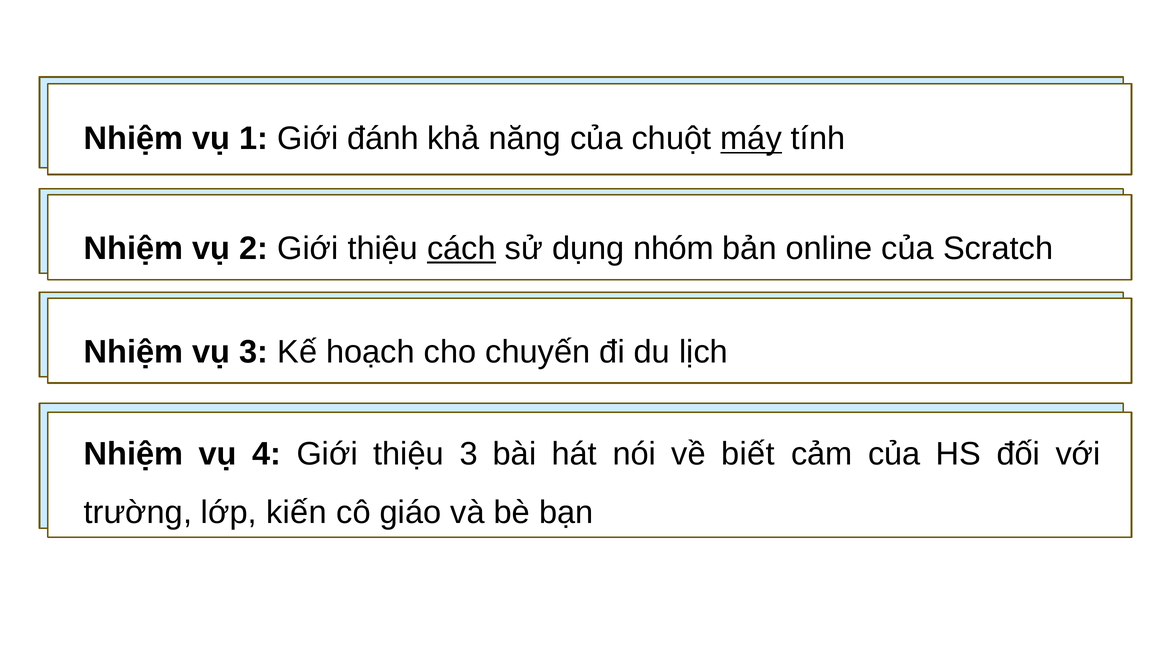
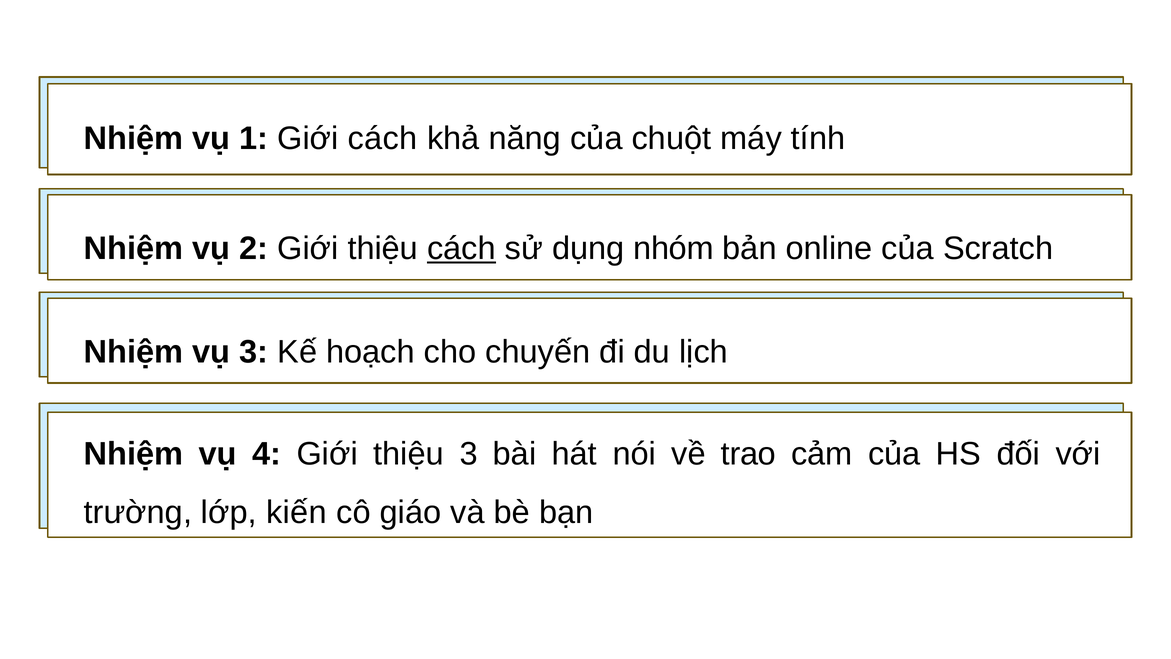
Giới đánh: đánh -> cách (383, 139)
máy underline: present -> none (751, 139)
biết: biết -> trao (749, 454)
